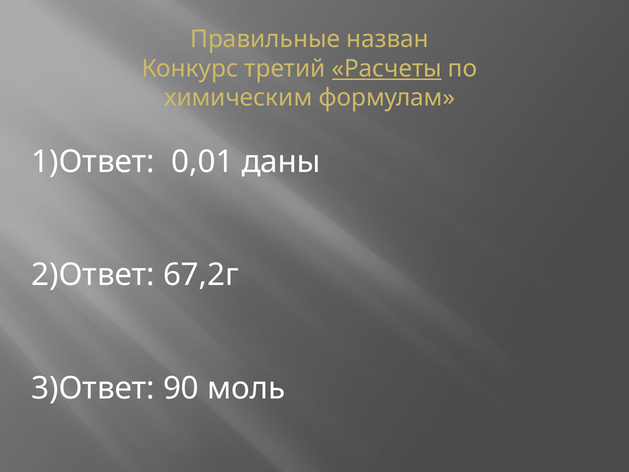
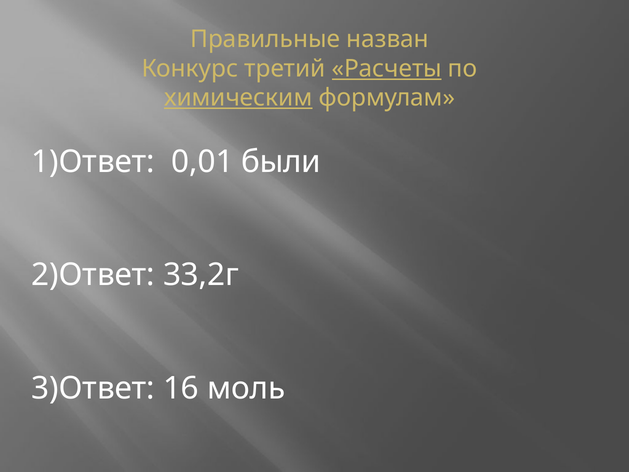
химическим underline: none -> present (238, 98)
даны: даны -> были (281, 162)
67,2г: 67,2г -> 33,2г (201, 275)
90: 90 -> 16 (181, 388)
